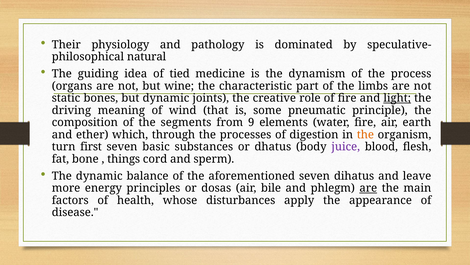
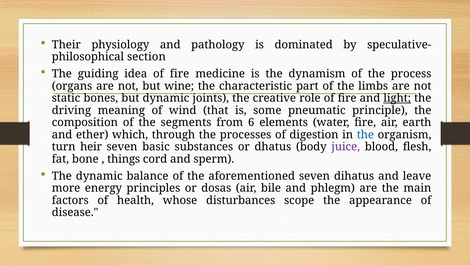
natural: natural -> section (146, 57)
idea of tied: tied -> fire (179, 74)
9: 9 -> 6 (251, 122)
the colour: orange -> blue (365, 134)
first: first -> heir (91, 147)
are underline: present -> none (368, 188)
apply: apply -> scope (299, 200)
